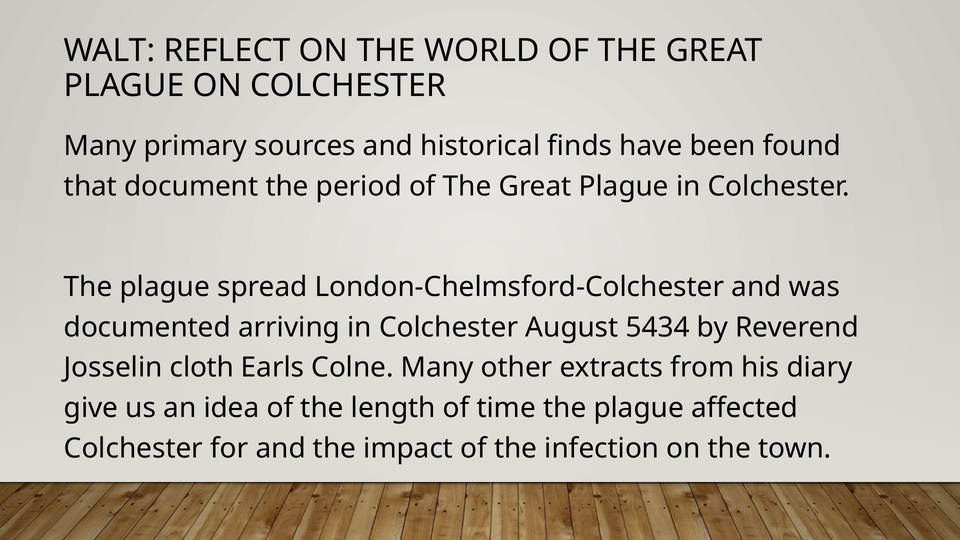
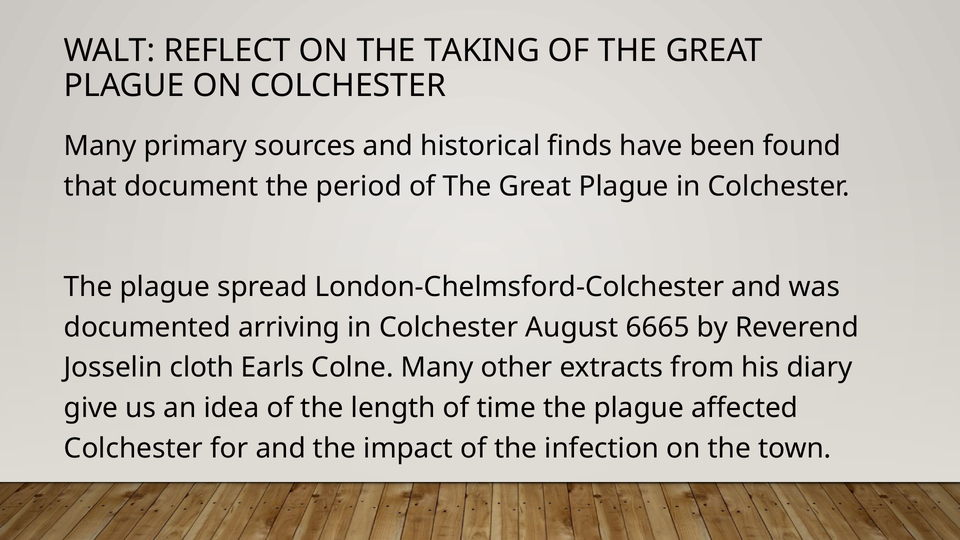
WORLD: WORLD -> TAKING (482, 51)
5434: 5434 -> 6665 (658, 327)
